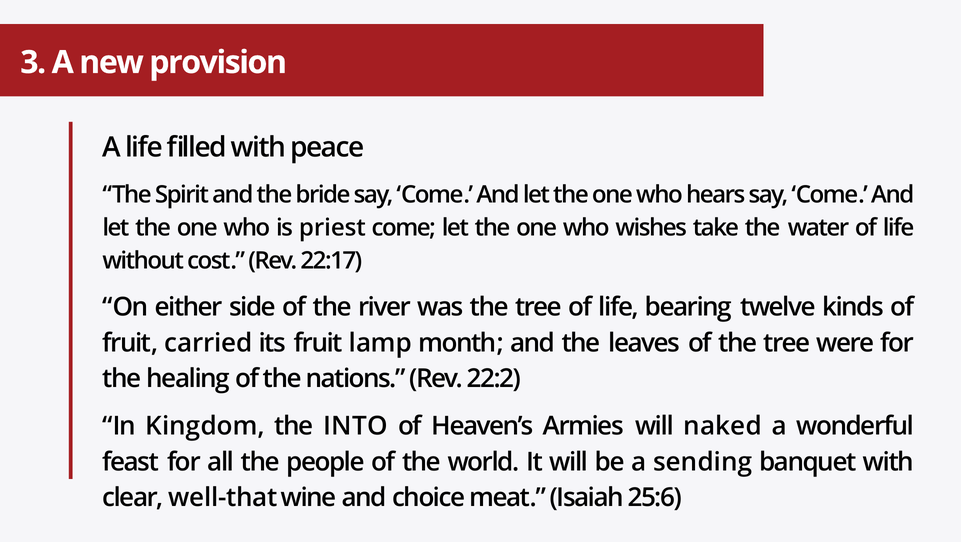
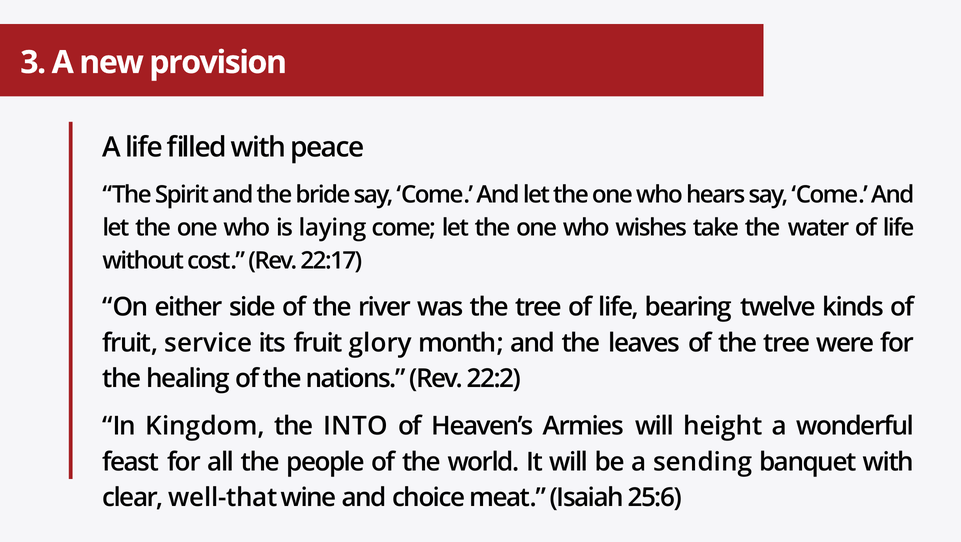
priest: priest -> laying (332, 228)
carried: carried -> service (208, 343)
lamp: lamp -> glory (380, 343)
naked: naked -> height (723, 426)
